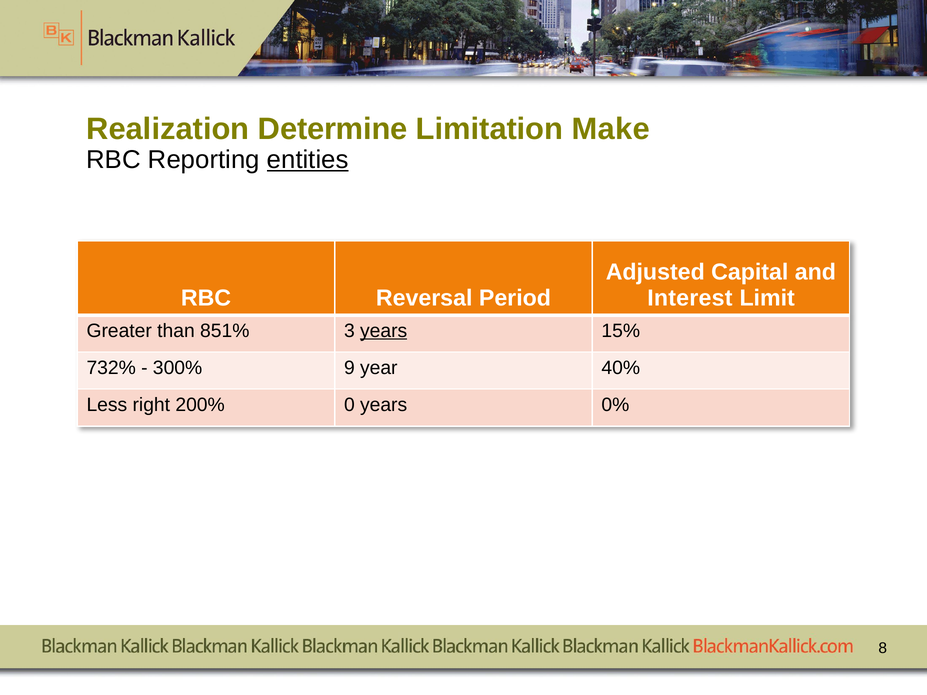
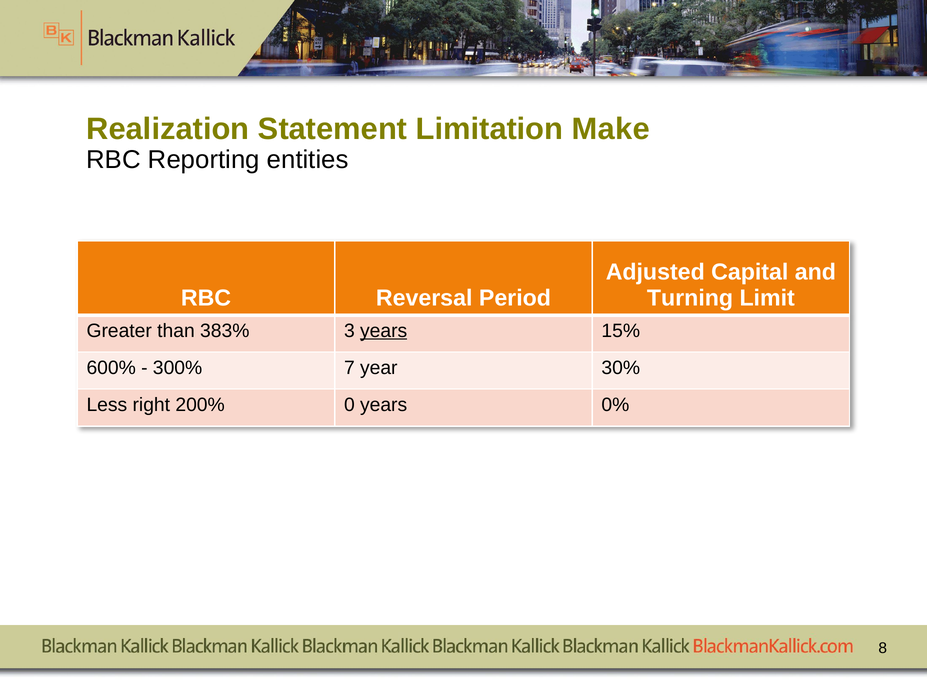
Determine: Determine -> Statement (333, 129)
entities underline: present -> none (308, 160)
Interest: Interest -> Turning (690, 298)
851%: 851% -> 383% (225, 331)
732%: 732% -> 600% (111, 368)
9: 9 -> 7 (349, 368)
40%: 40% -> 30% (621, 368)
